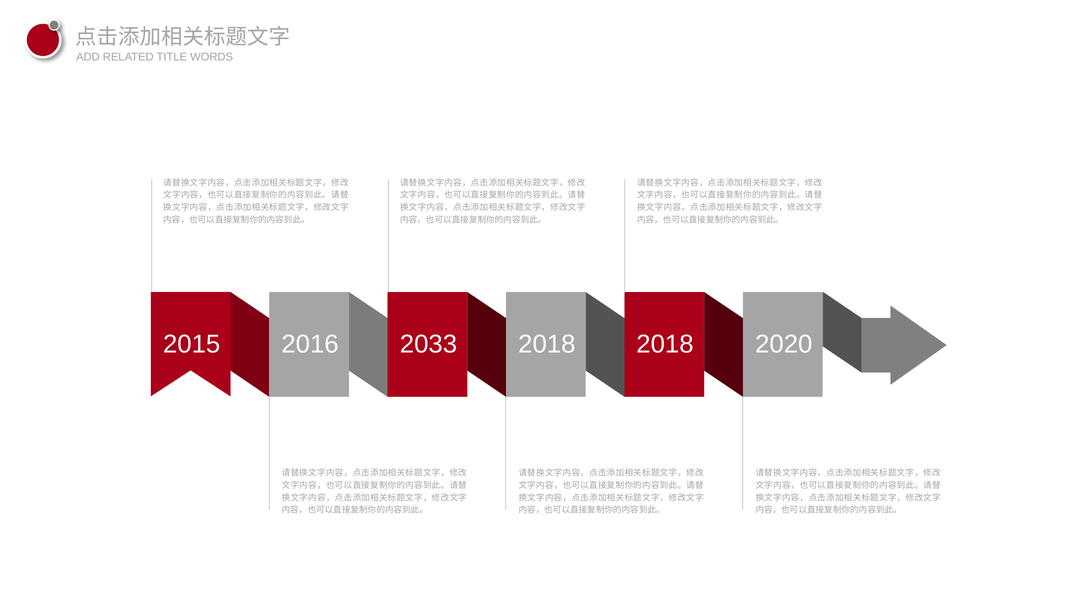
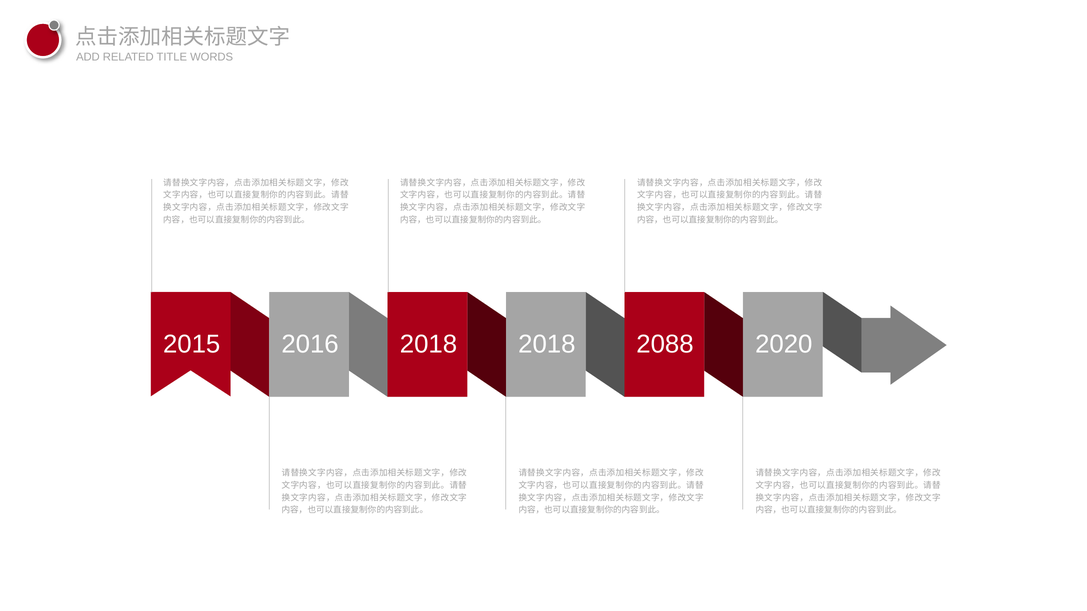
2016 2033: 2033 -> 2018 (428, 345)
2018 2018: 2018 -> 2088 (665, 345)
